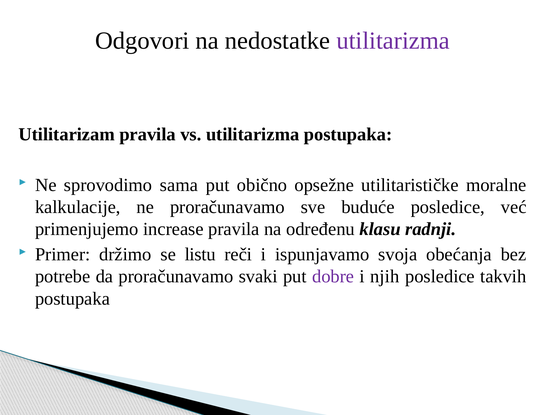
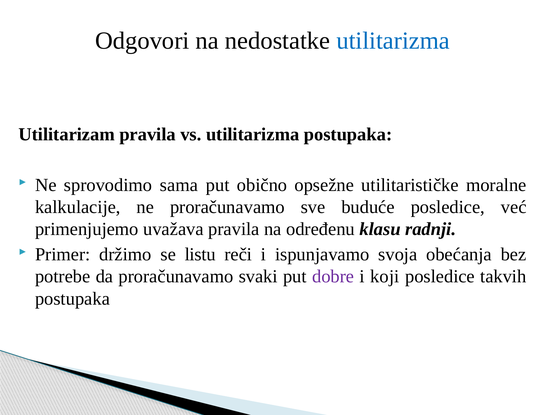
utilitarizma colour: purple -> blue (393, 41)
increase: increase -> uvažava (173, 229)
njih: njih -> koji (385, 277)
